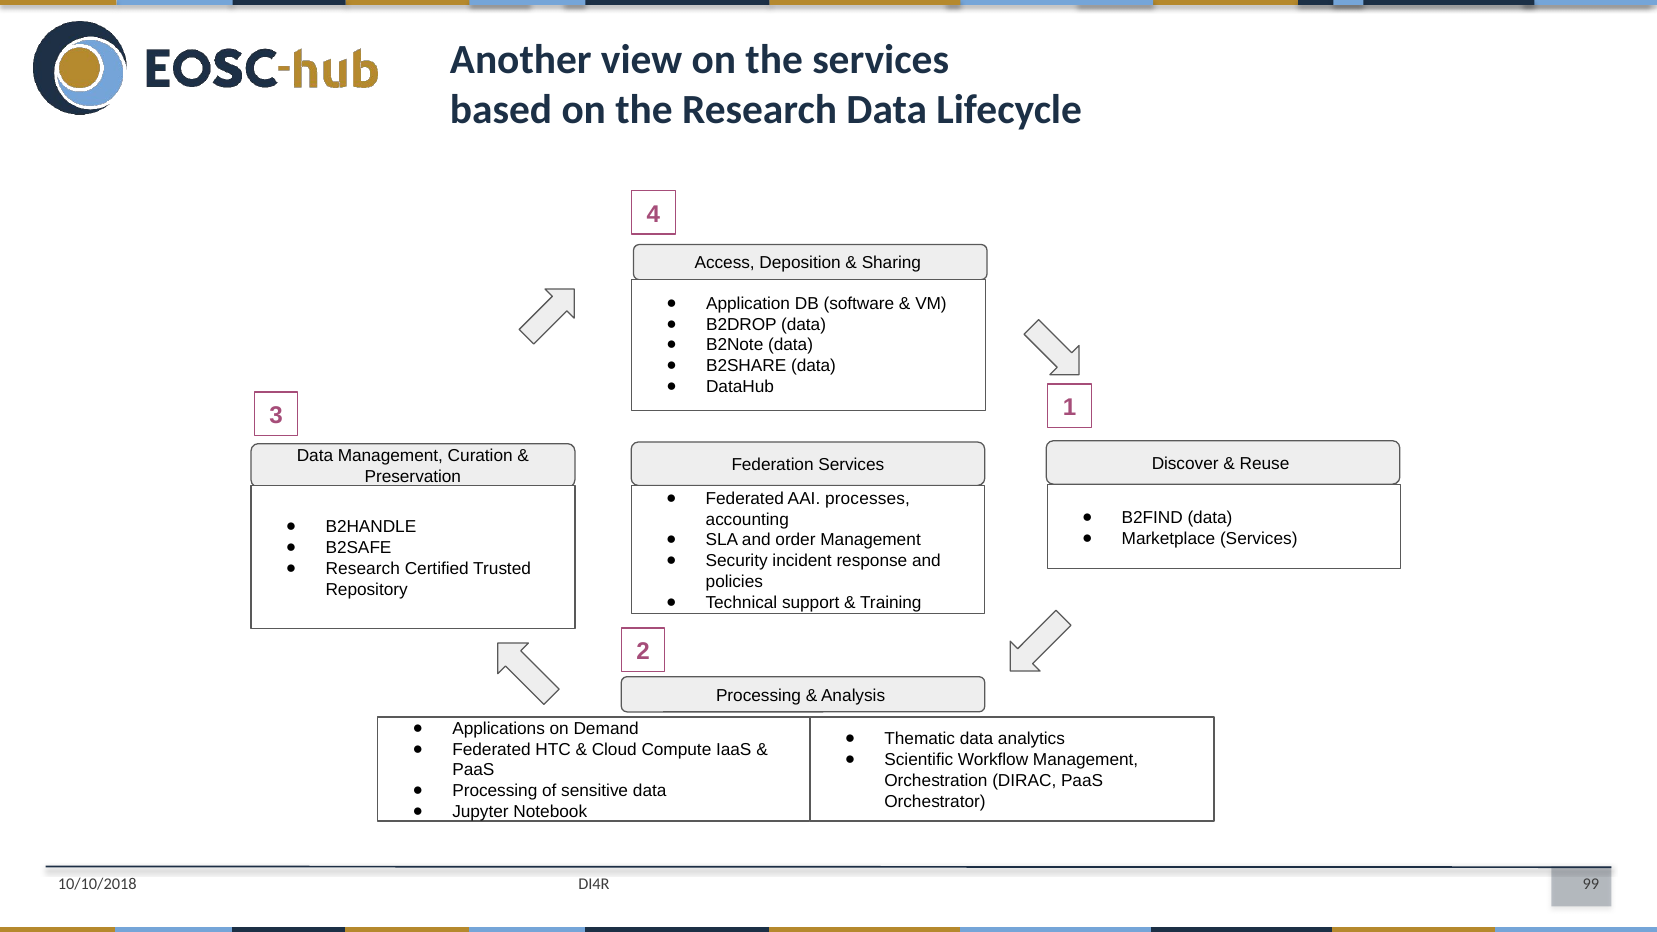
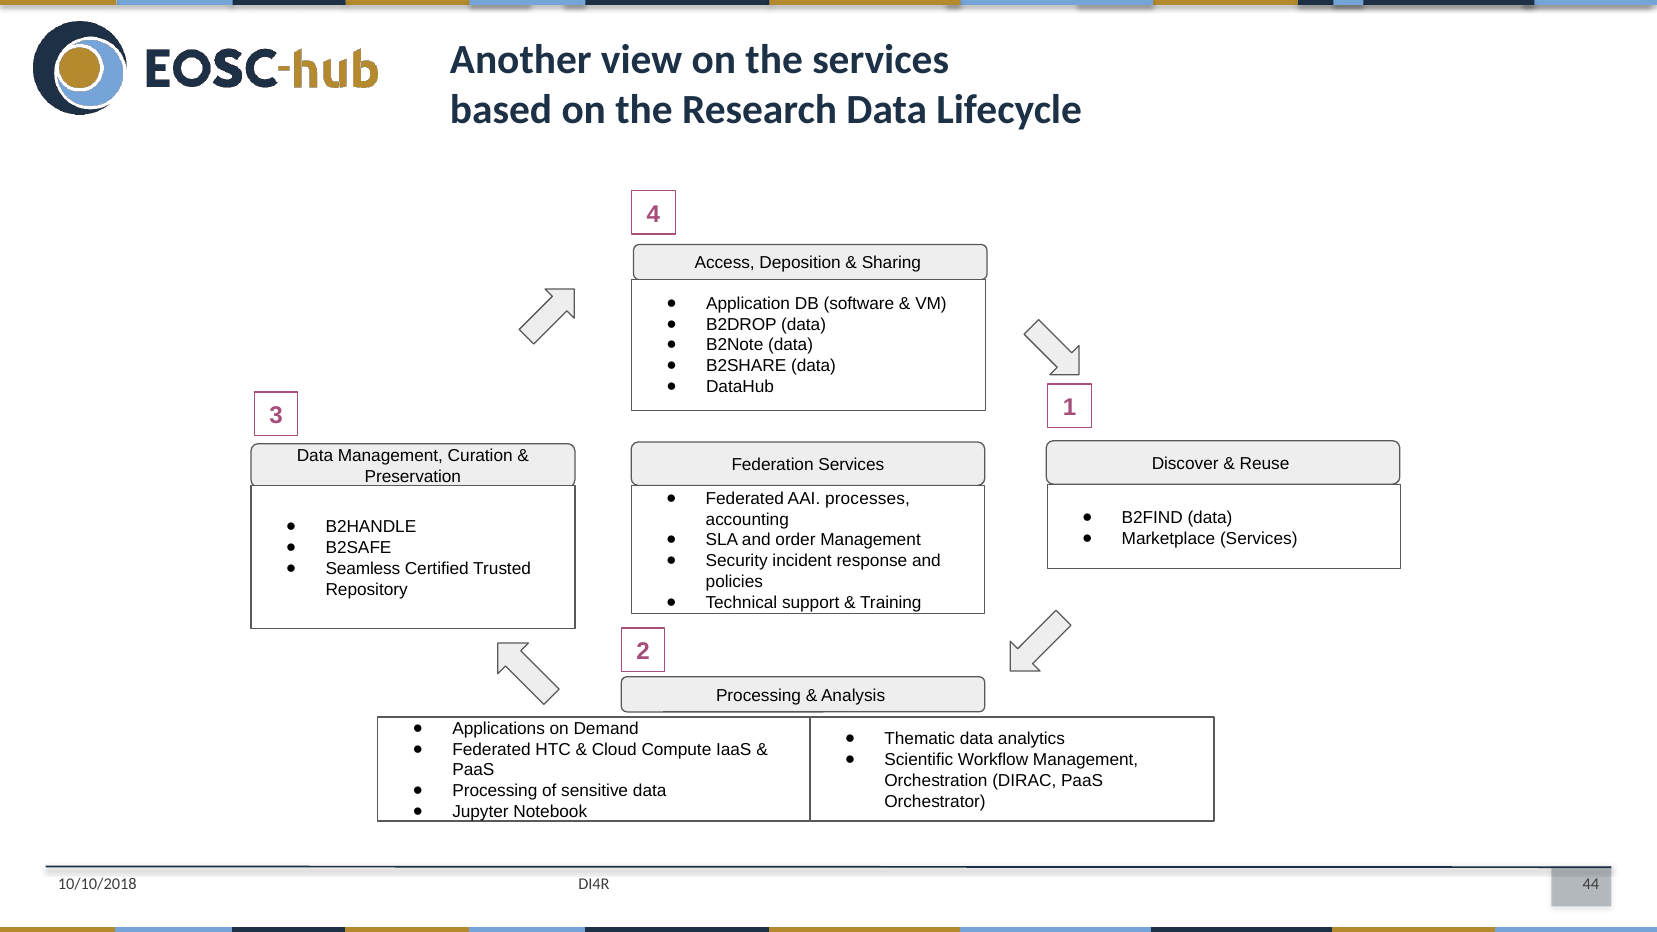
Research: Research -> Seamless (363, 569)
99: 99 -> 44 (1591, 884)
